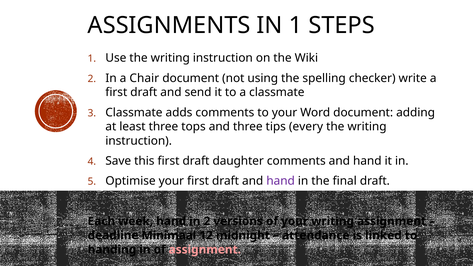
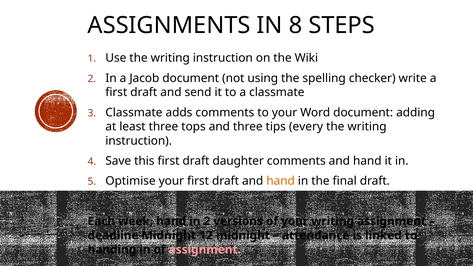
IN 1: 1 -> 8 (296, 25)
Chair: Chair -> Jacob (144, 78)
hand colour: purple -> orange (281, 181)
deadline Minimaal: Minimaal -> Midnight (169, 235)
